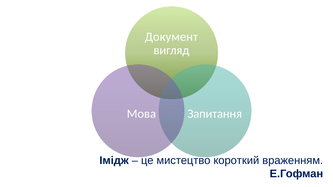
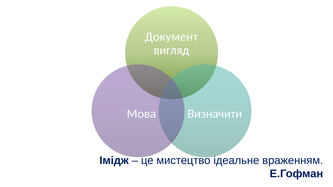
Запитання: Запитання -> Визначити (215, 114)
короткий: короткий -> ідеальне (236, 161)
